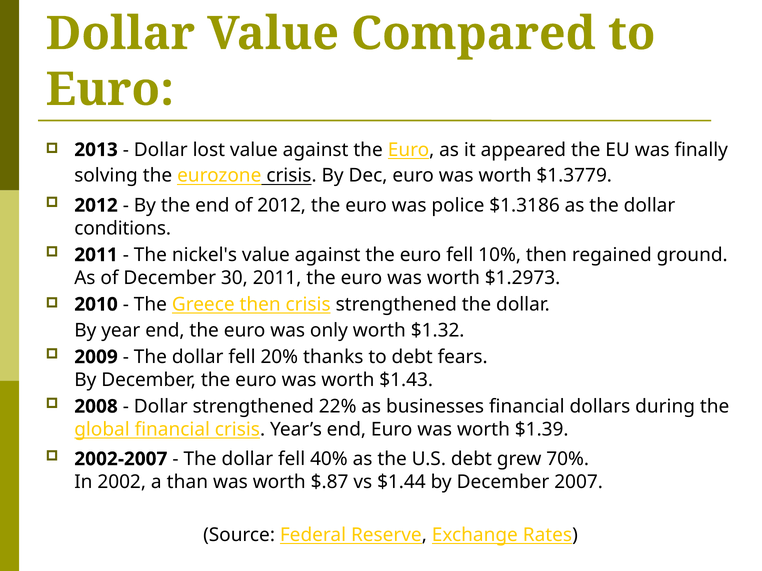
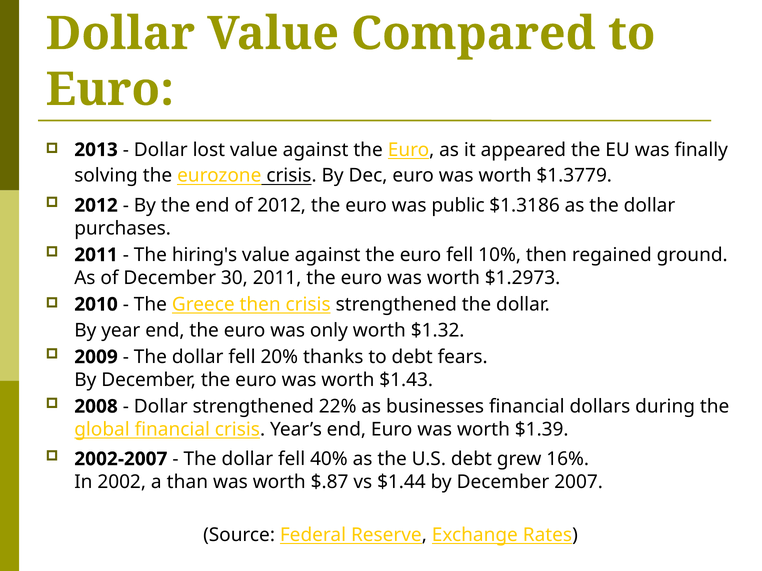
police: police -> public (458, 206)
conditions: conditions -> purchases (123, 228)
nickel's: nickel's -> hiring's (205, 255)
70%: 70% -> 16% (568, 459)
